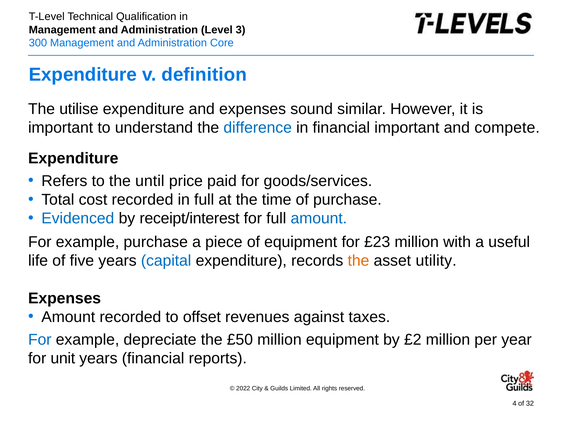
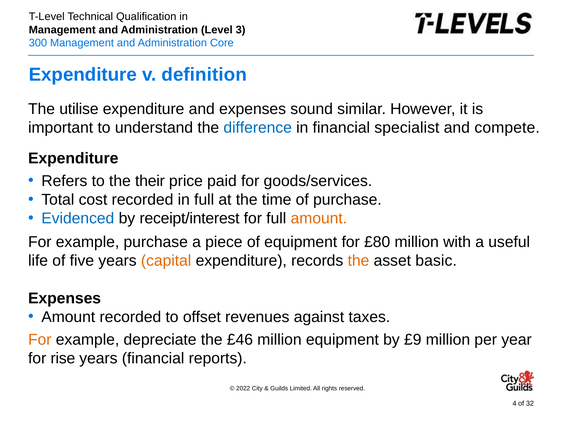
financial important: important -> specialist (407, 128)
until: until -> their (150, 181)
amount colour: blue -> orange (319, 218)
£23: £23 -> £80 (377, 242)
capital colour: blue -> orange (166, 260)
utility: utility -> basic (436, 260)
For colour: blue -> orange (40, 339)
£50: £50 -> £46 (240, 339)
£2: £2 -> £9 (413, 339)
unit: unit -> rise (63, 358)
